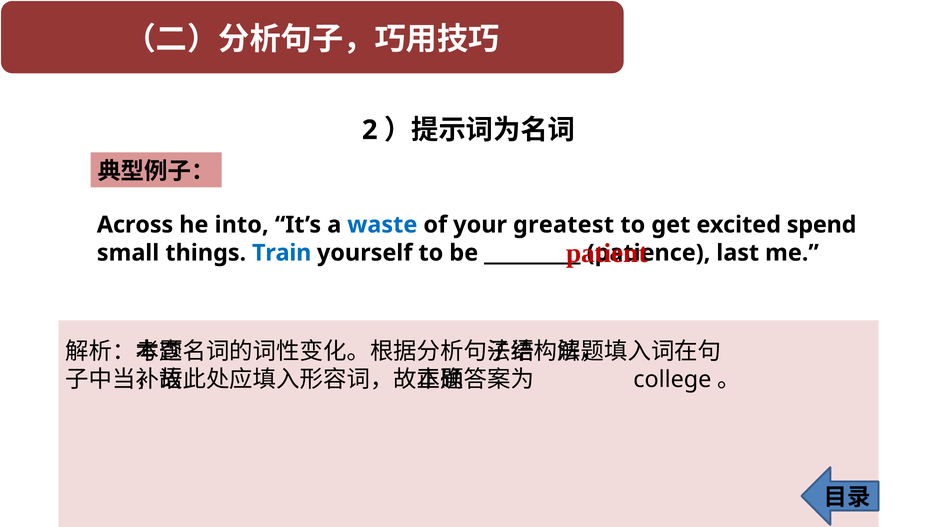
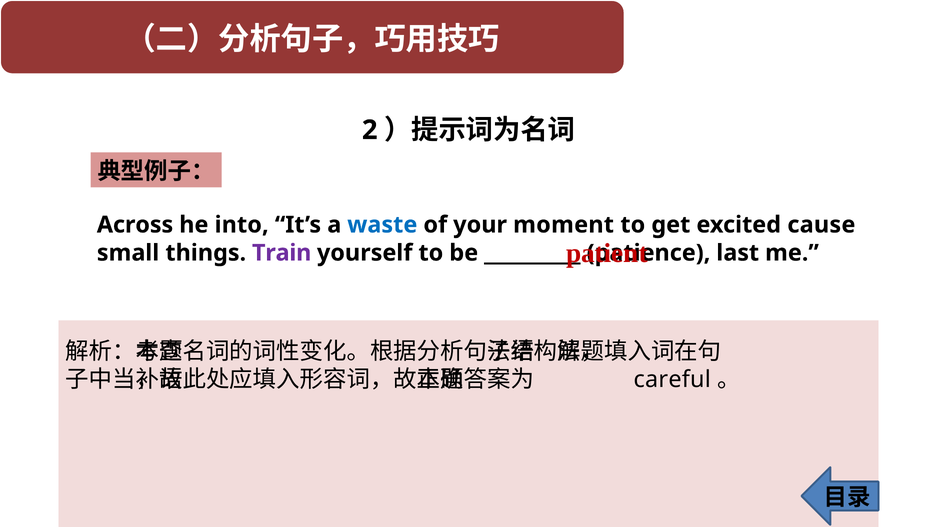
greatest: greatest -> moment (564, 225)
spend: spend -> cause (821, 225)
Train colour: blue -> purple (282, 253)
college: college -> careful (672, 380)
